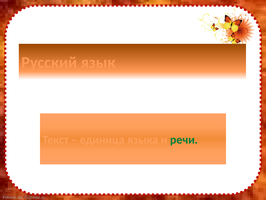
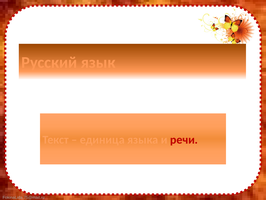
речи colour: green -> red (184, 139)
